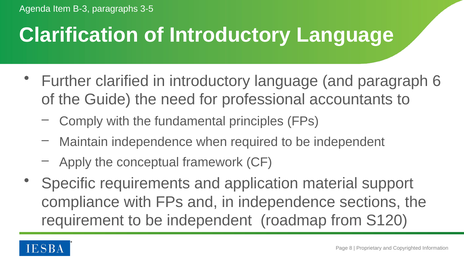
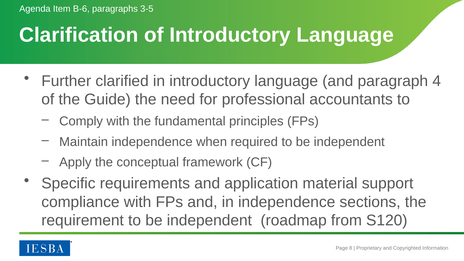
B-3: B-3 -> B-6 (81, 9)
6: 6 -> 4 (437, 81)
